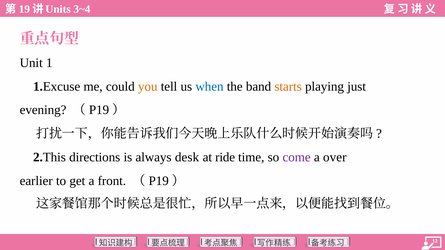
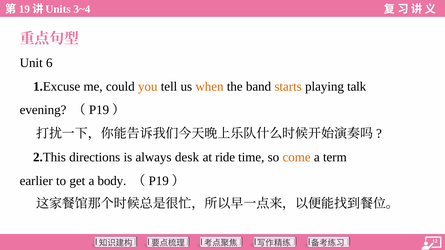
1: 1 -> 6 (49, 63)
when colour: blue -> orange (210, 87)
just: just -> talk (357, 87)
come colour: purple -> orange (297, 157)
over: over -> term (335, 157)
front: front -> body (112, 181)
